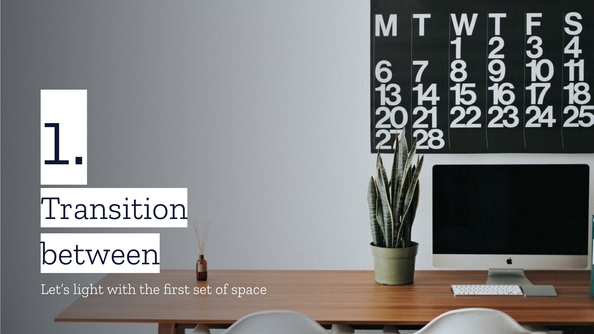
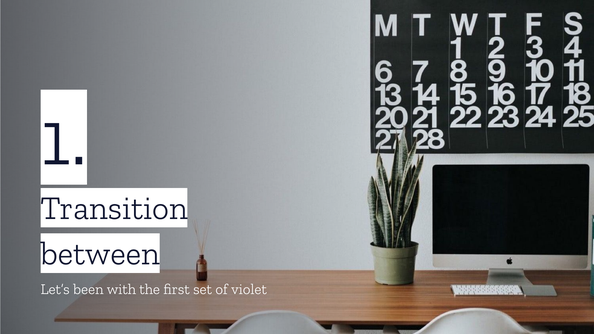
light: light -> been (88, 289)
space: space -> violet (249, 289)
